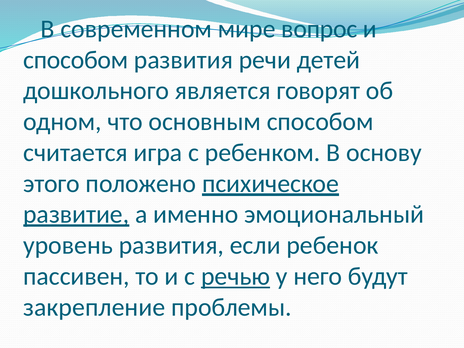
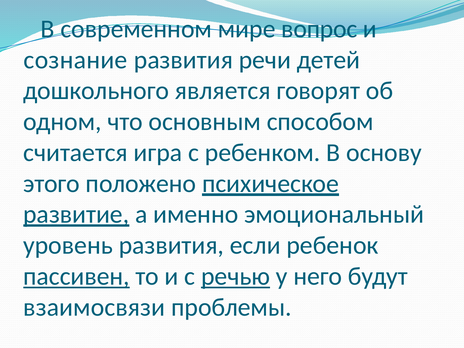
способом: способом -> сознание (75, 60)
пассивен underline: none -> present (76, 276)
закрепление: закрепление -> взаимосвязи (94, 307)
